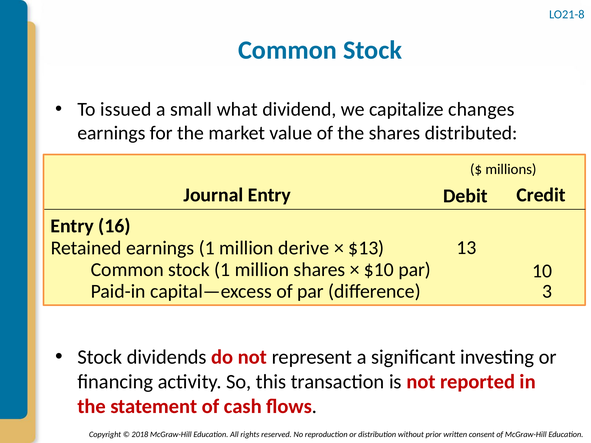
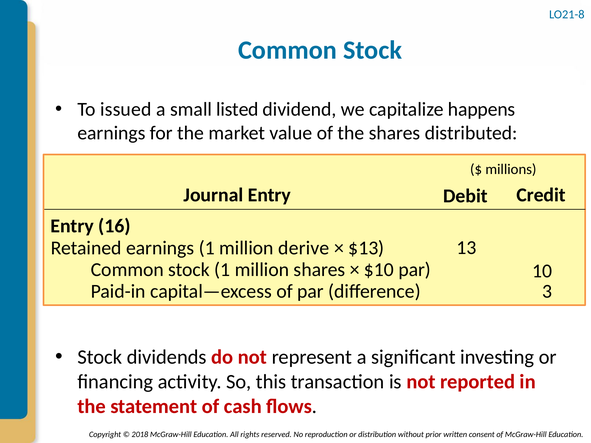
what: what -> listed (237, 110)
changes: changes -> happens (482, 110)
